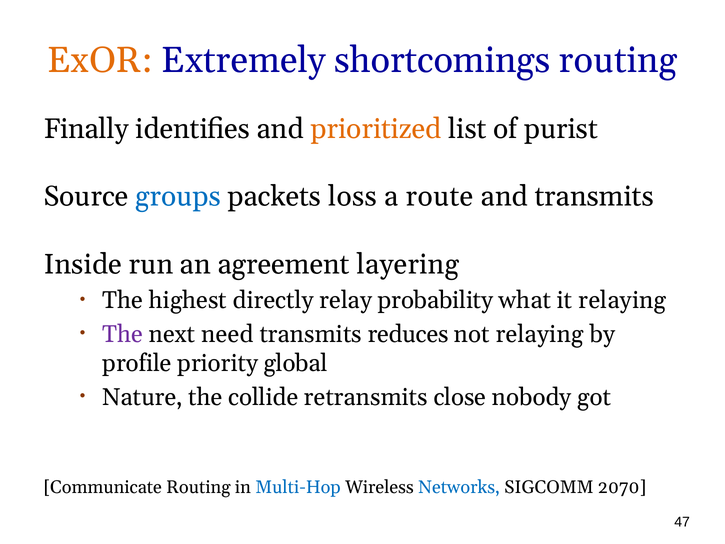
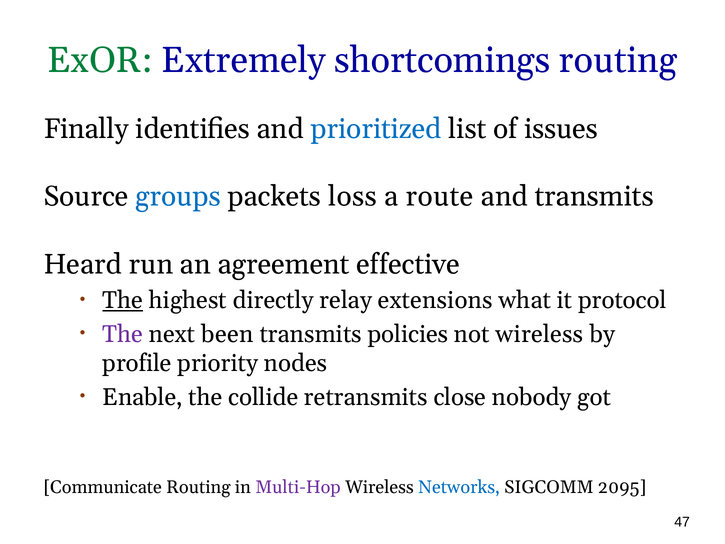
ExOR colour: orange -> green (100, 60)
prioritized colour: orange -> blue (376, 129)
purist: purist -> issues (561, 129)
Inside: Inside -> Heard (83, 264)
layering: layering -> effective (408, 264)
The underline: none -> present (123, 300)
probability: probability -> extensions (435, 300)
it relaying: relaying -> protocol (622, 300)
need: need -> been (227, 334)
reduces: reduces -> policies (408, 334)
not relaying: relaying -> wireless (540, 334)
global: global -> nodes (296, 363)
Nature: Nature -> Enable (143, 397)
Multi-Hop colour: blue -> purple (298, 487)
2070: 2070 -> 2095 (622, 487)
